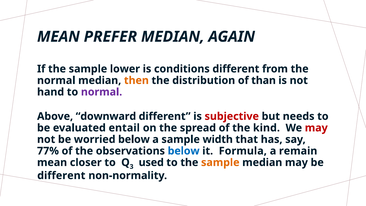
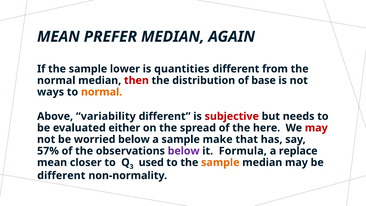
conditions: conditions -> quantities (182, 69)
then colour: orange -> red (136, 80)
than: than -> base (264, 80)
hand: hand -> ways (51, 92)
normal colour: purple -> orange (102, 92)
downward: downward -> variability (106, 116)
entail: entail -> either (124, 128)
kind: kind -> here (267, 128)
width: width -> make (218, 139)
77%: 77% -> 57% (48, 151)
below colour: blue -> purple (184, 151)
remain: remain -> replace (298, 151)
